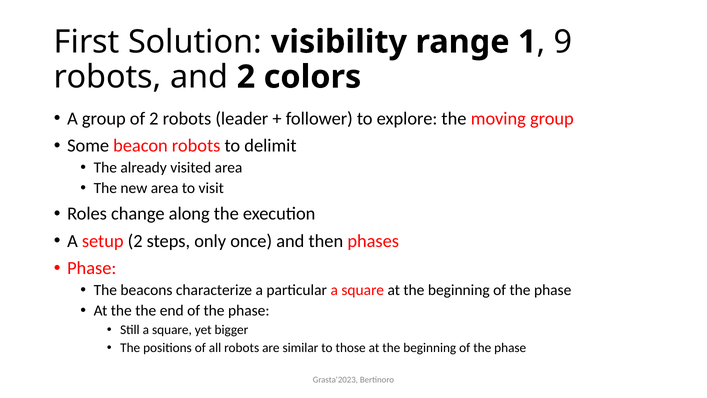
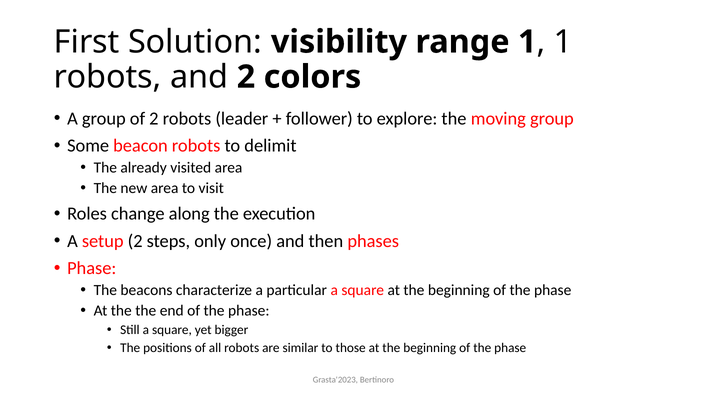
9: 9 -> 1 (563, 42)
